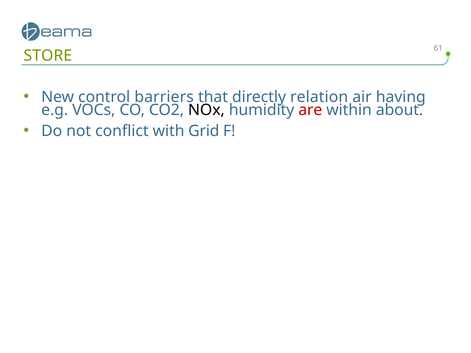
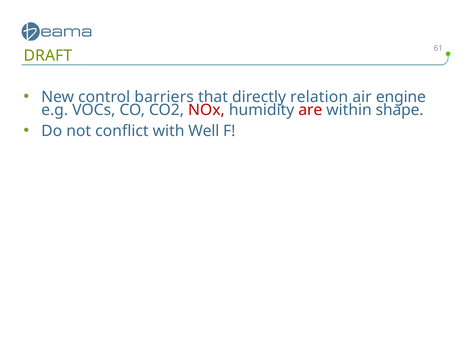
STORE: STORE -> DRAFT (48, 56)
having: having -> engine (401, 97)
NOx colour: black -> red (206, 110)
about: about -> shape (400, 110)
Grid: Grid -> Well (204, 131)
